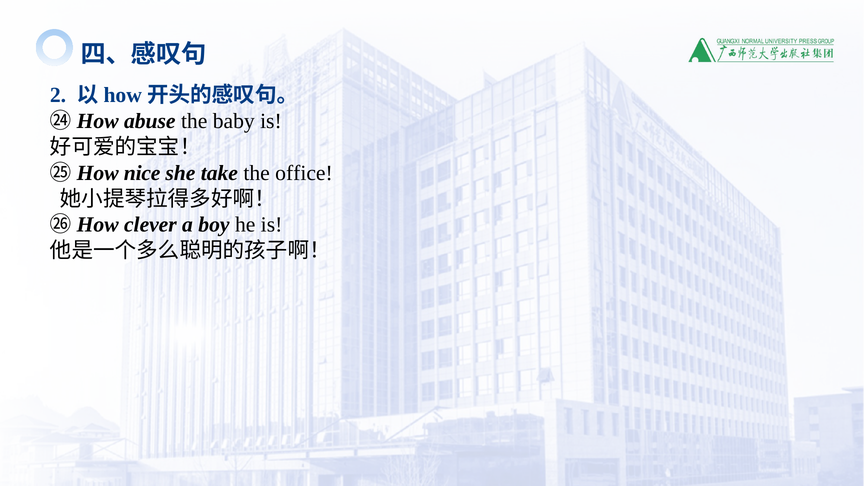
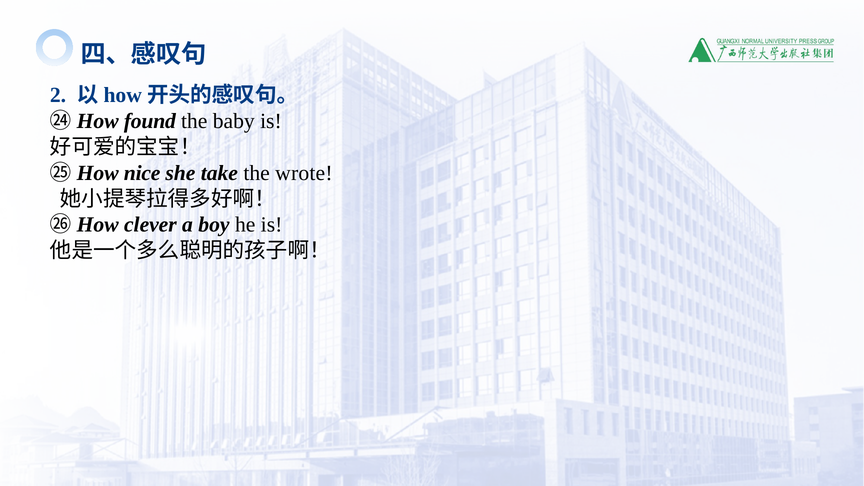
abuse: abuse -> found (150, 121)
office: office -> wrote (304, 173)
